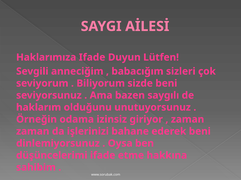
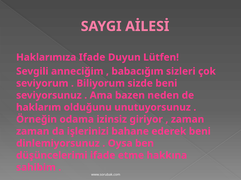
saygılı: saygılı -> neden (163, 96)
